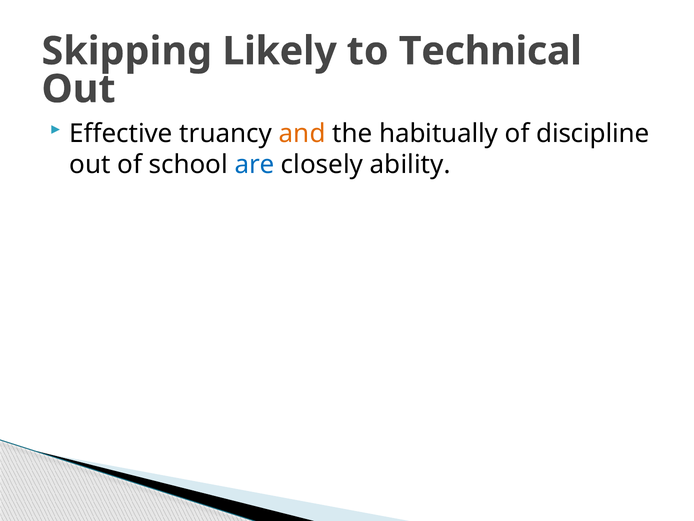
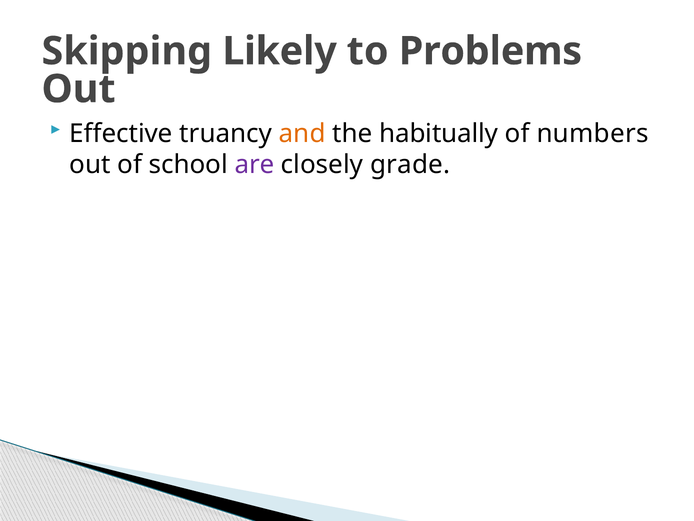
Technical: Technical -> Problems (490, 51)
discipline: discipline -> numbers (593, 133)
are colour: blue -> purple (255, 165)
ability: ability -> grade (410, 165)
